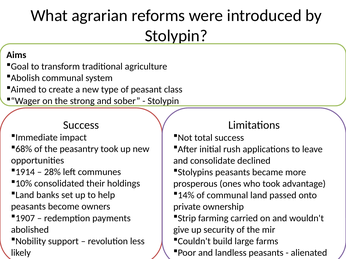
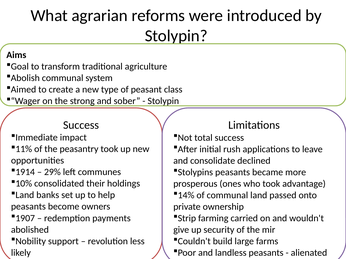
68%: 68% -> 11% (24, 149)
28%: 28% -> 29% (52, 172)
